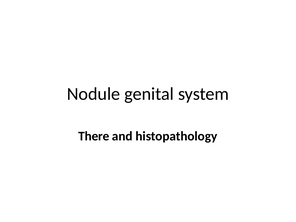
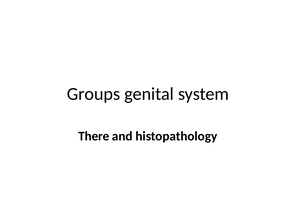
Nodule: Nodule -> Groups (94, 94)
